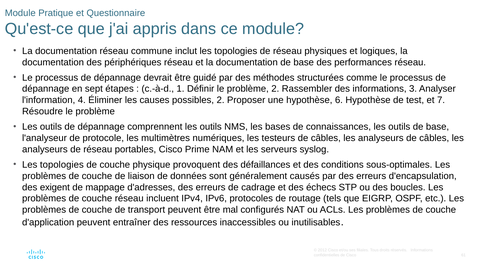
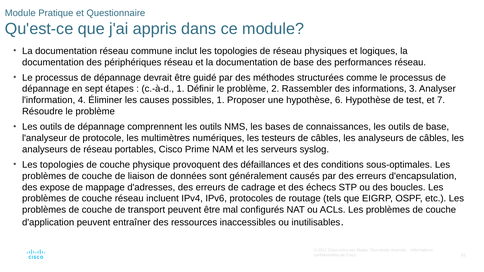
possibles 2: 2 -> 1 (221, 100)
exigent: exigent -> expose (55, 187)
